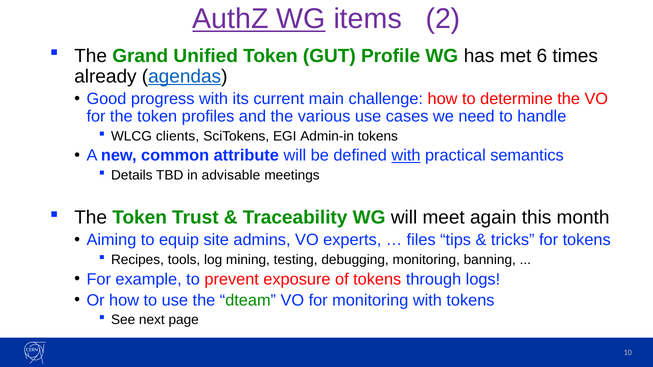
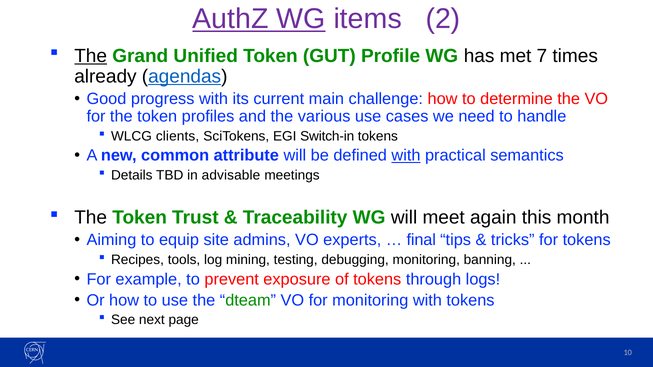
The underline: none -> present (91, 56)
6: 6 -> 7 (542, 56)
Admin-in: Admin-in -> Switch-in (327, 136)
files: files -> final (421, 240)
